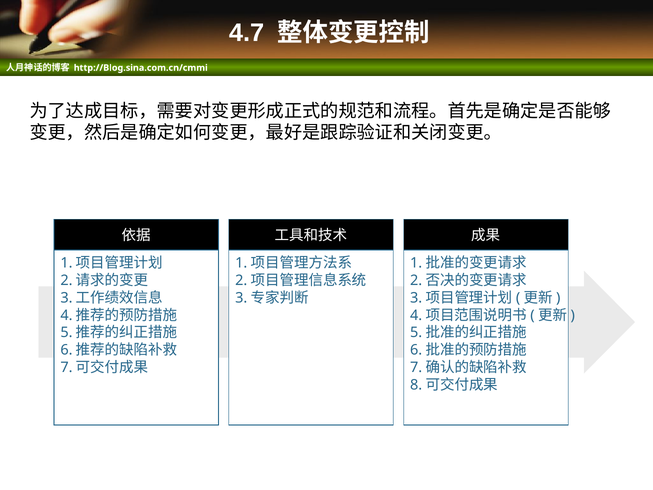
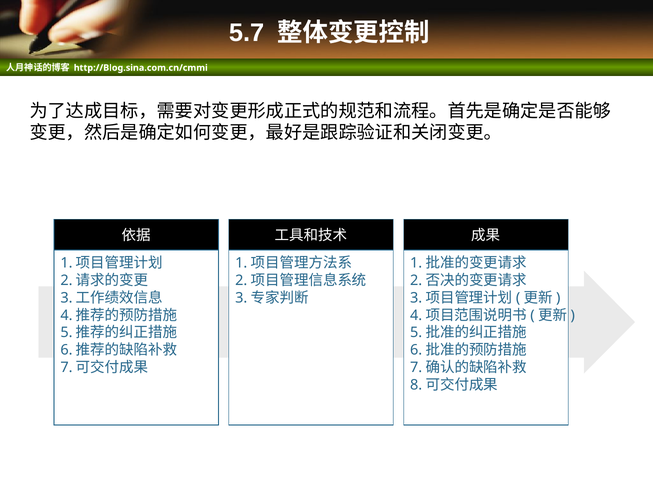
4.7: 4.7 -> 5.7 (247, 33)
